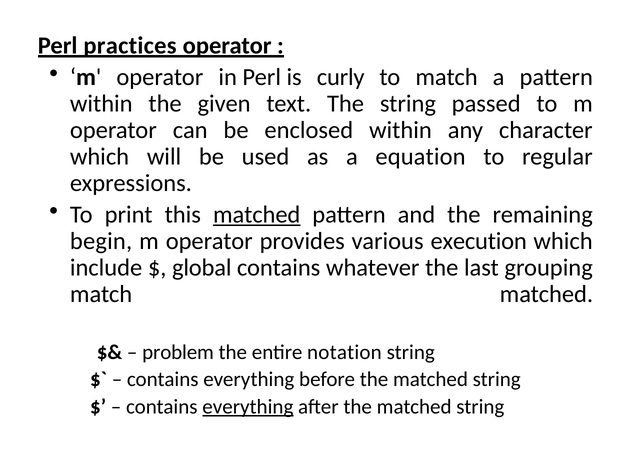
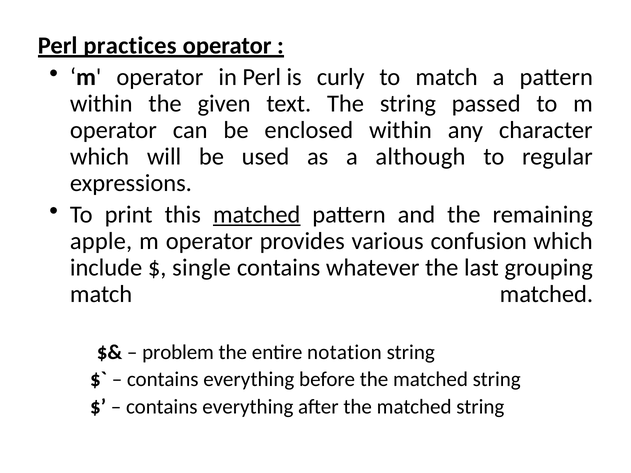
equation: equation -> although (420, 157)
begin: begin -> apple (101, 242)
execution: execution -> confusion (479, 242)
global: global -> single (202, 268)
everything underline: present -> none (248, 407)
